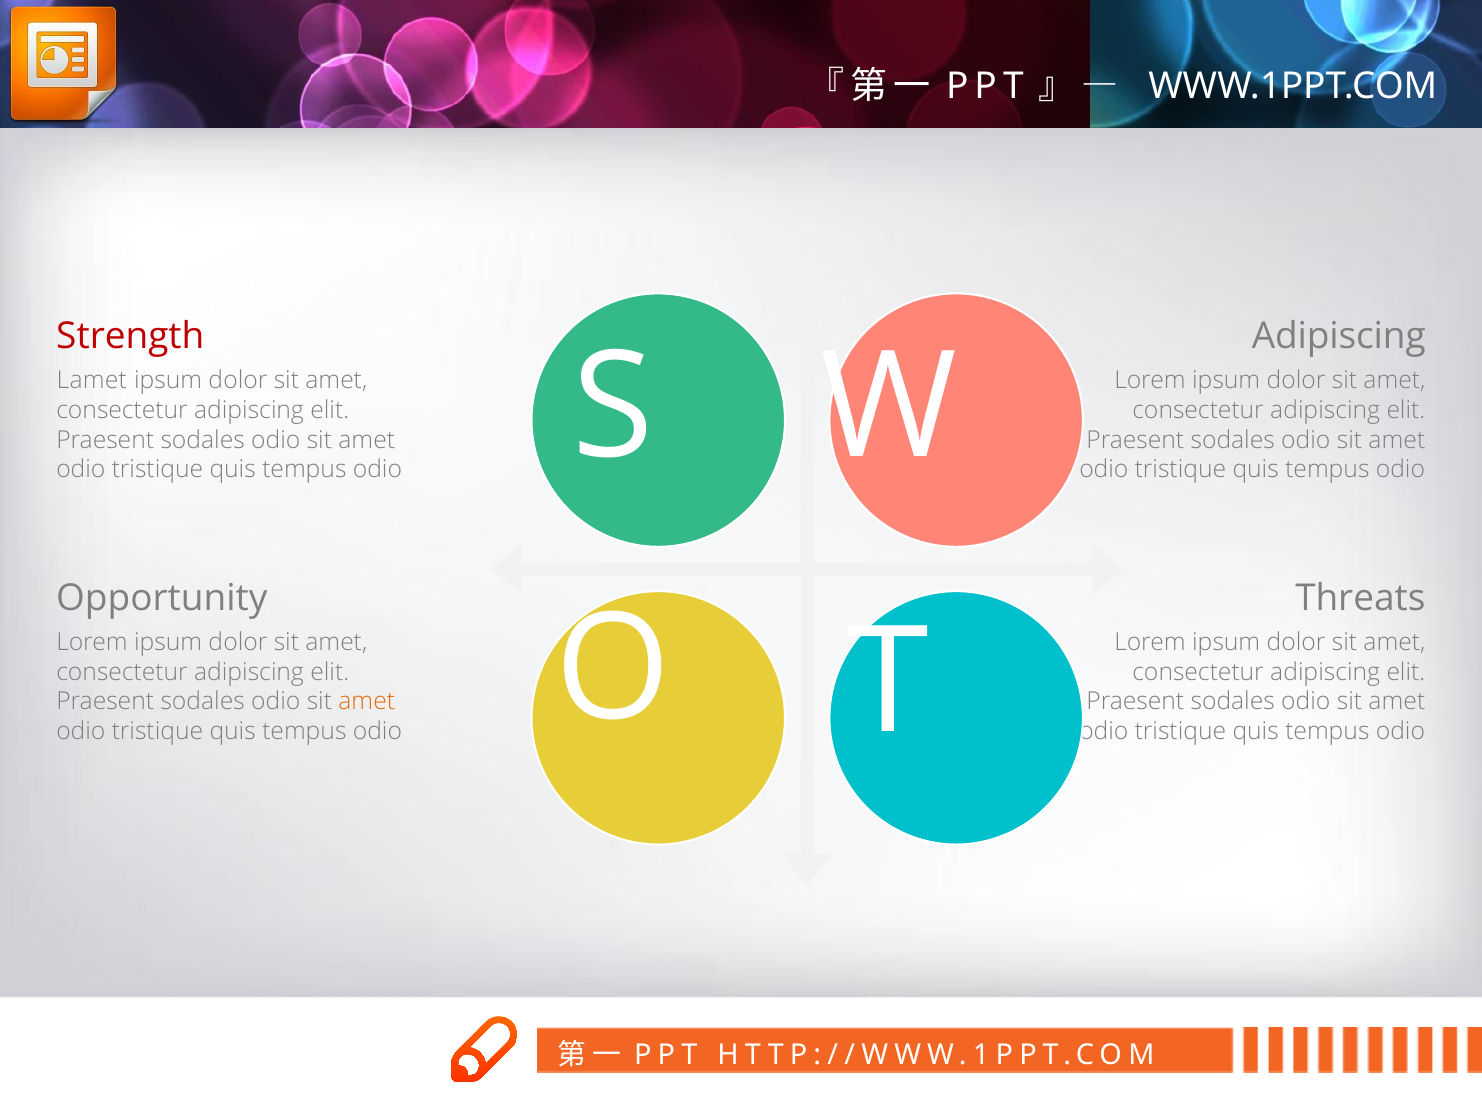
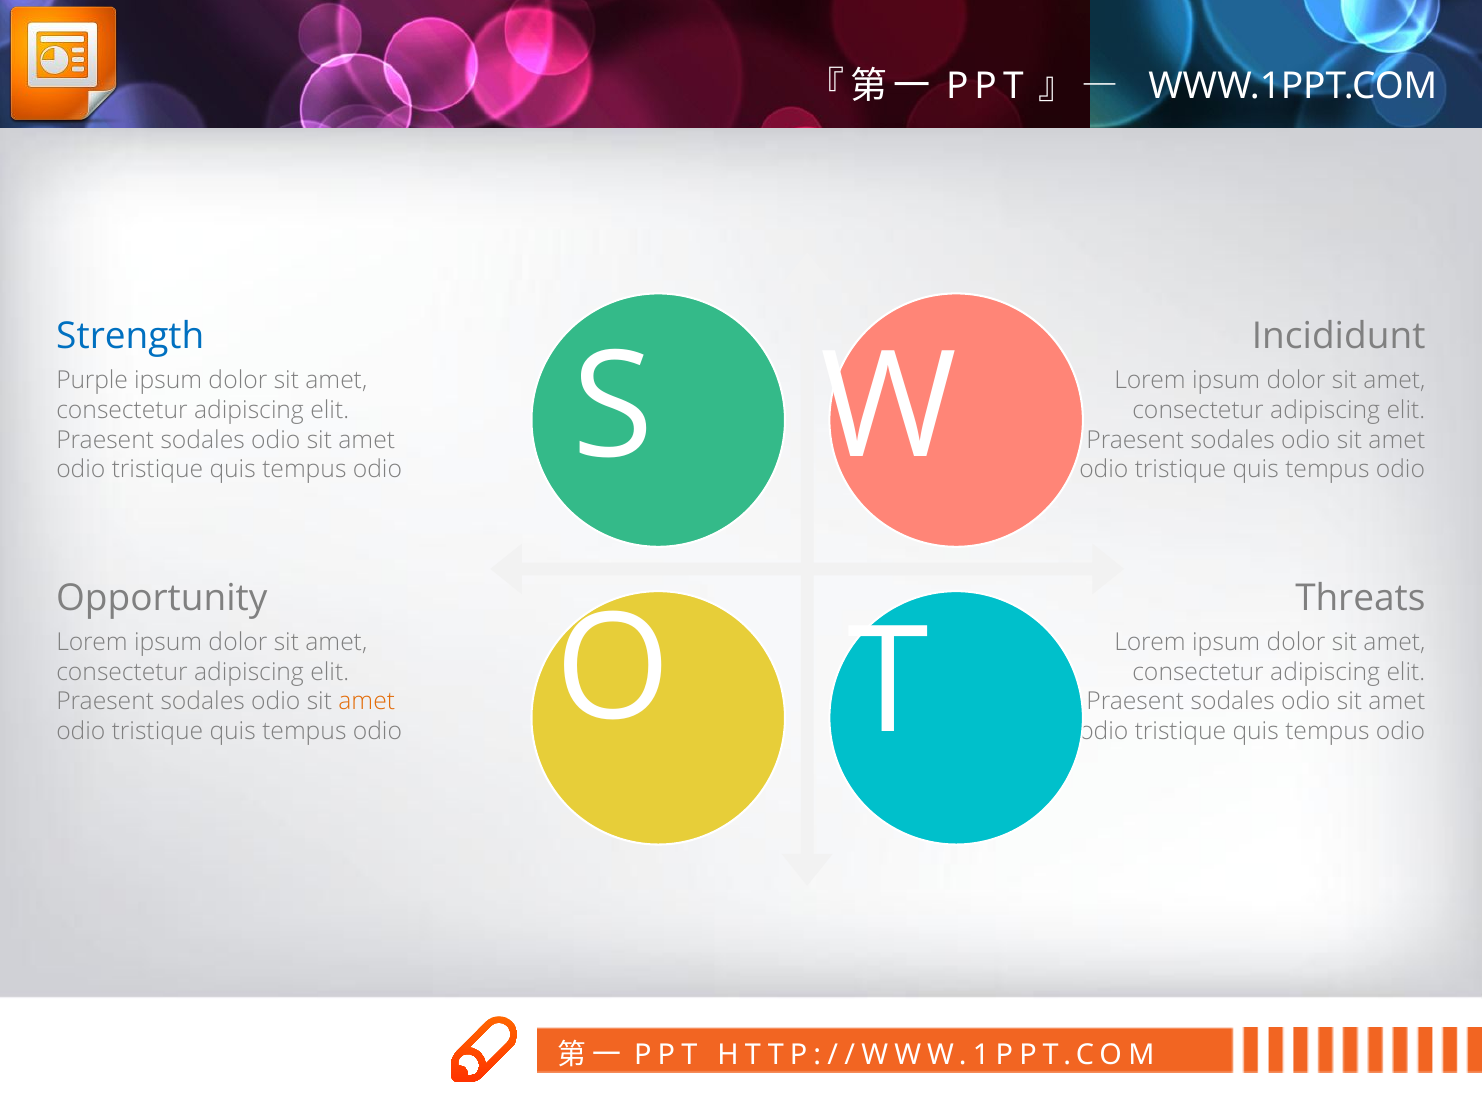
Strength colour: red -> blue (130, 337)
Adipiscing: Adipiscing -> Incididunt (1339, 337)
Lamet: Lamet -> Purple (92, 381)
